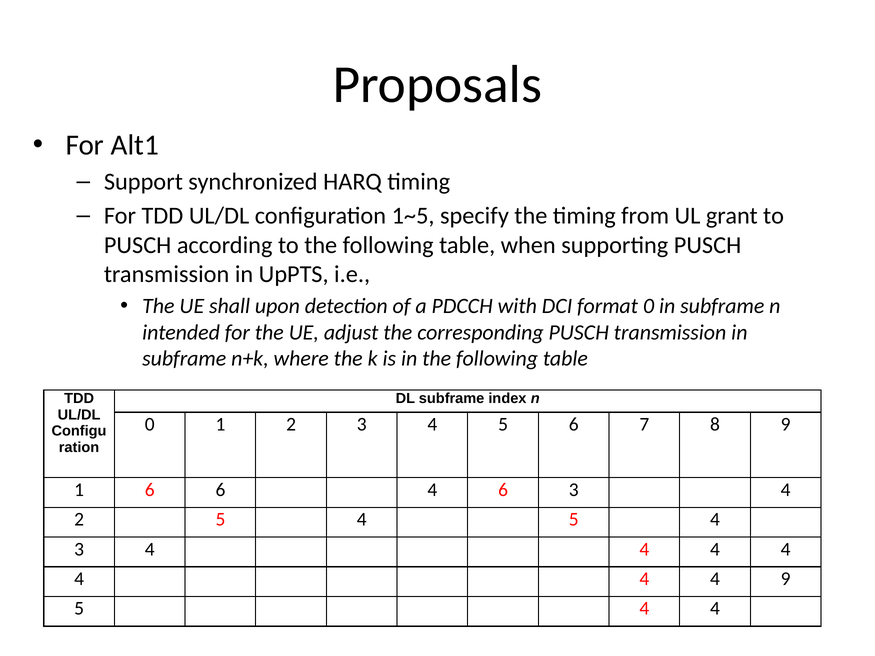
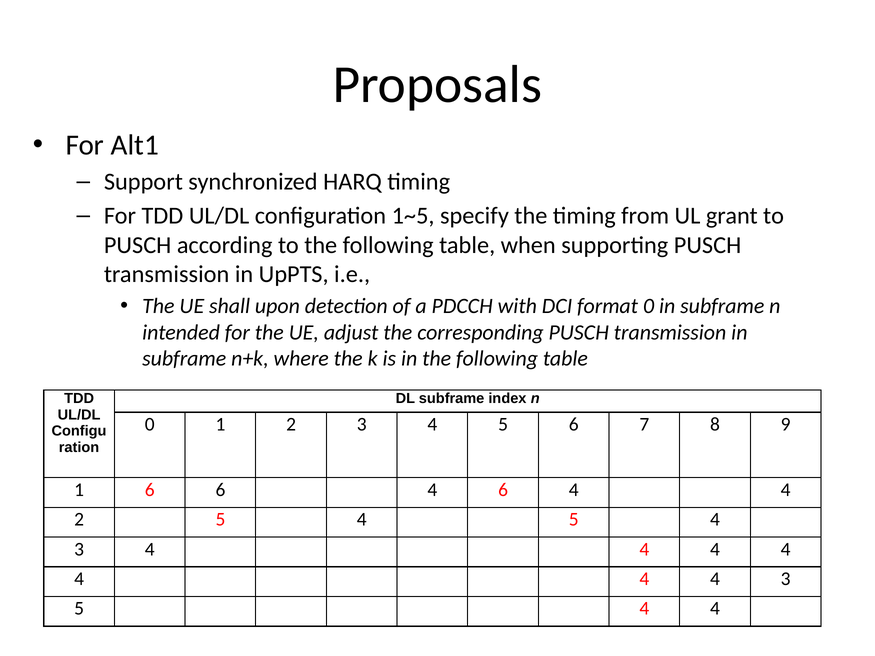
4 6 3: 3 -> 4 (574, 490)
4 4 9: 9 -> 3 (786, 579)
